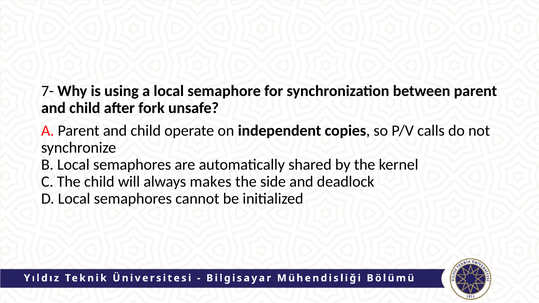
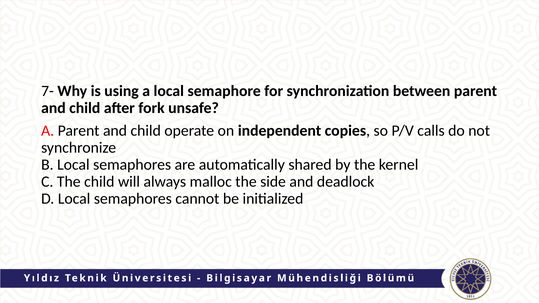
makes: makes -> malloc (211, 182)
